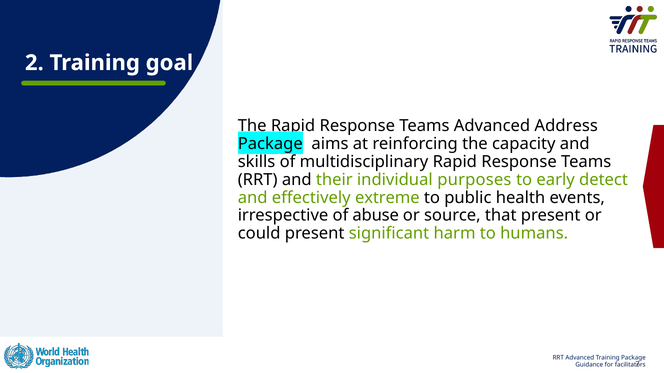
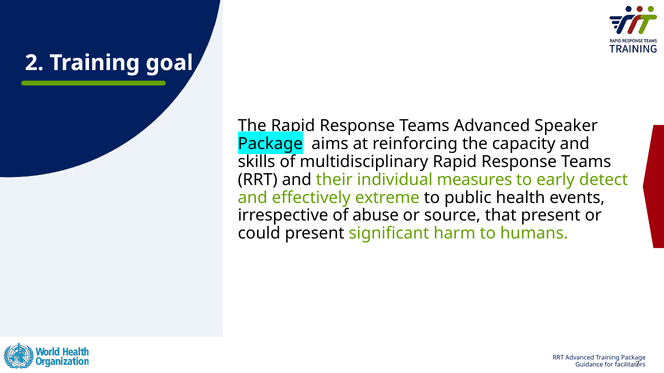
Address: Address -> Speaker (566, 126)
purposes: purposes -> measures (475, 180)
